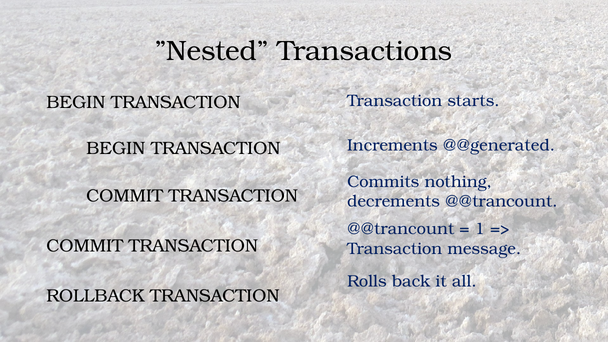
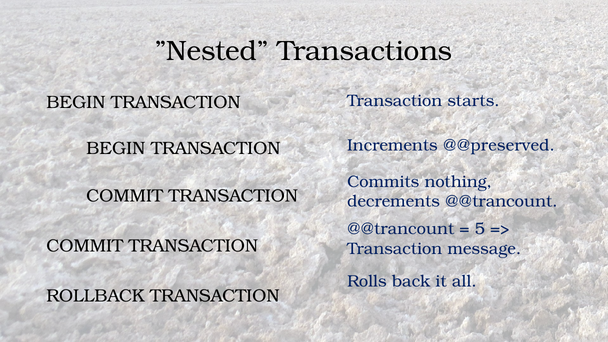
@@generated: @@generated -> @@preserved (499, 145)
1: 1 -> 5 (480, 229)
